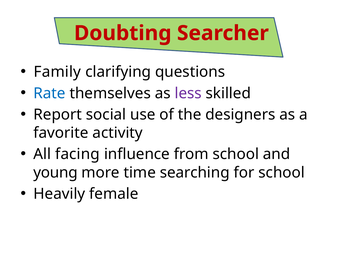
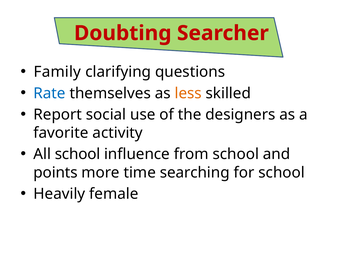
less colour: purple -> orange (188, 93)
All facing: facing -> school (78, 154)
young: young -> points (56, 173)
